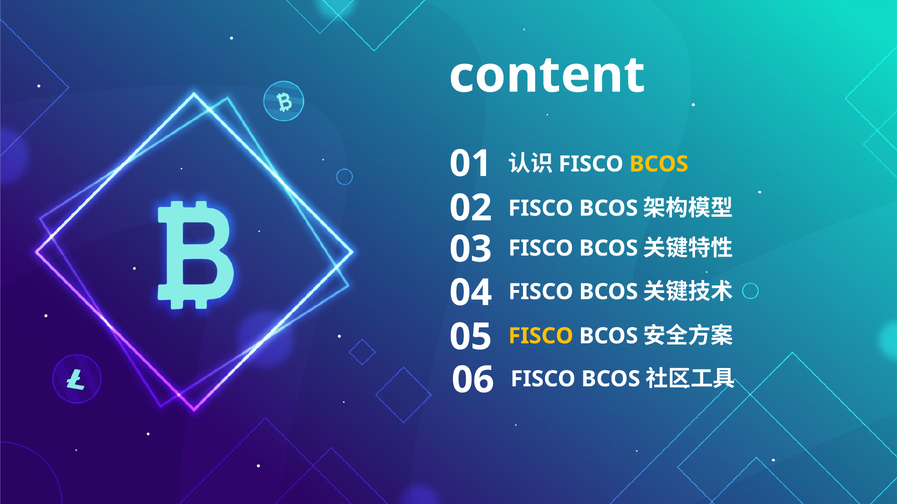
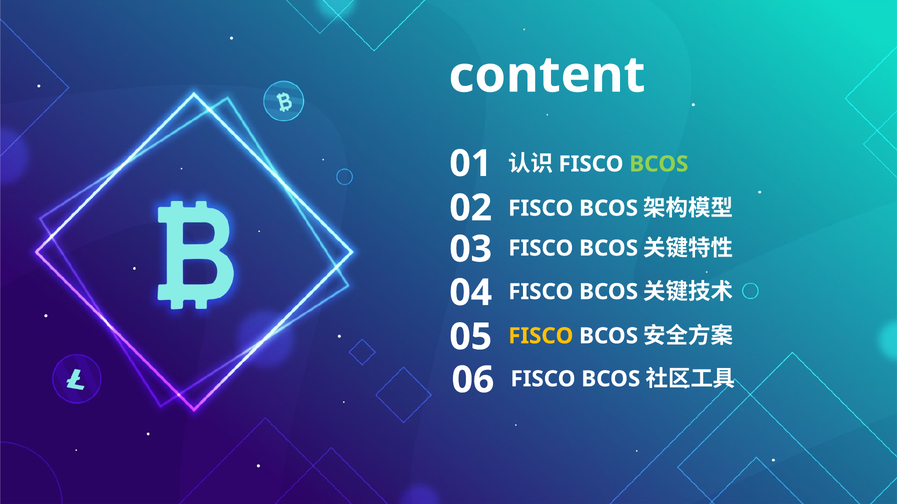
BCOS colour: yellow -> light green (659, 164)
